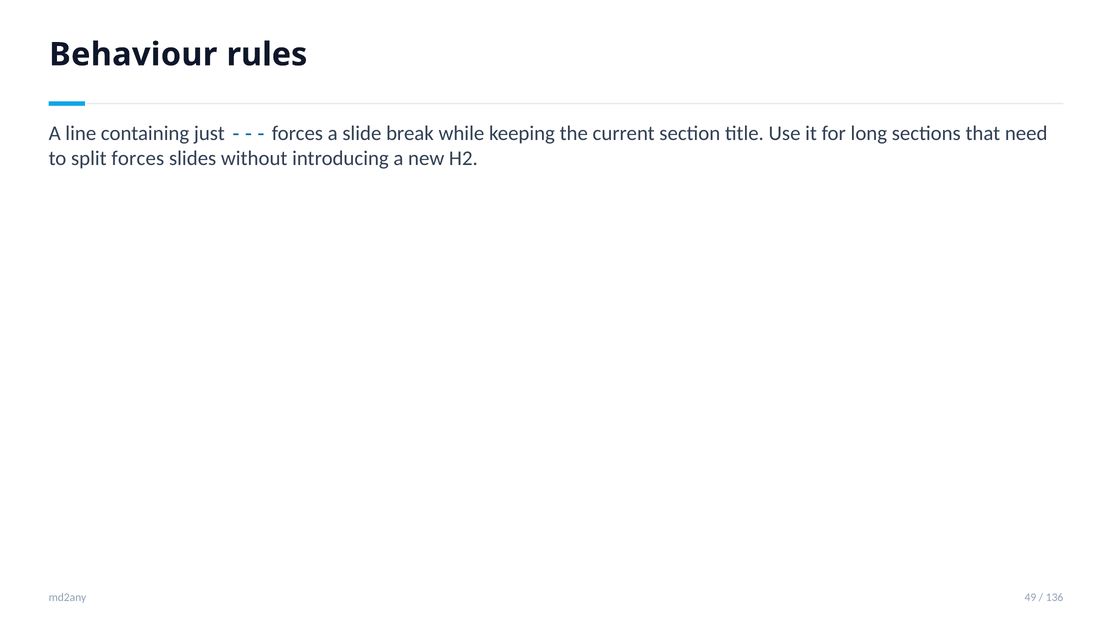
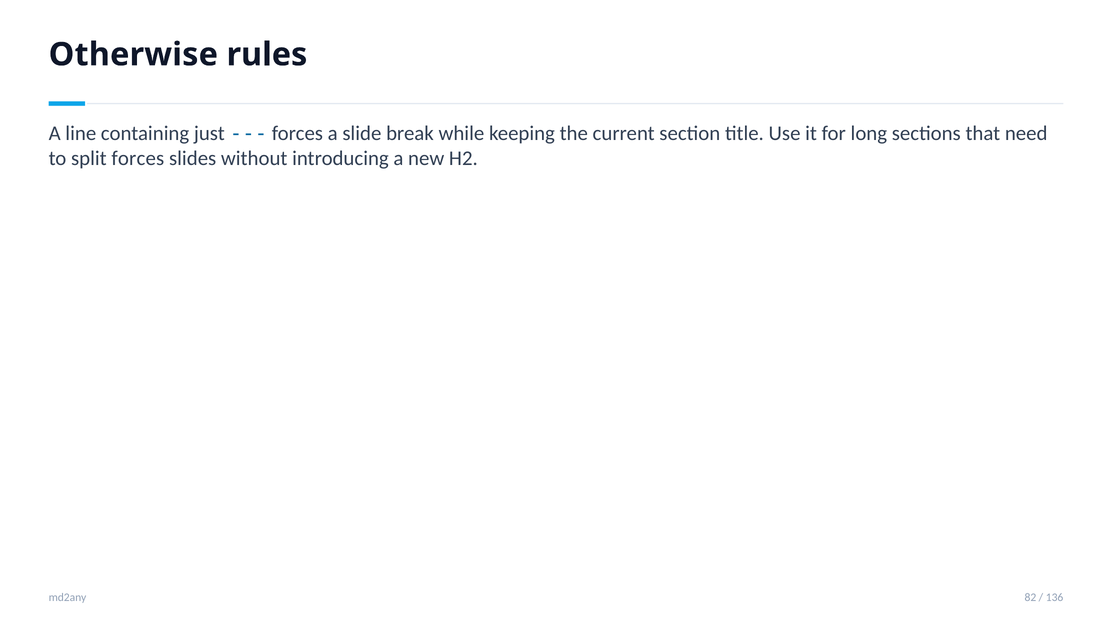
Behaviour: Behaviour -> Otherwise (133, 55)
49: 49 -> 82 (1030, 597)
